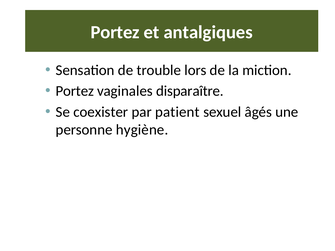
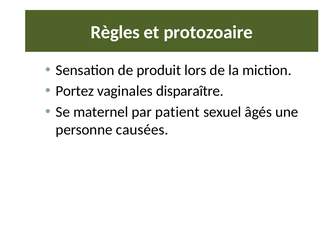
Portez: Portez -> Règles (115, 32)
antalgiques: antalgiques -> protozoaire (208, 32)
trouble: trouble -> produit (159, 70)
coexister: coexister -> maternel (101, 112)
hygiène: hygiène -> causées (142, 130)
